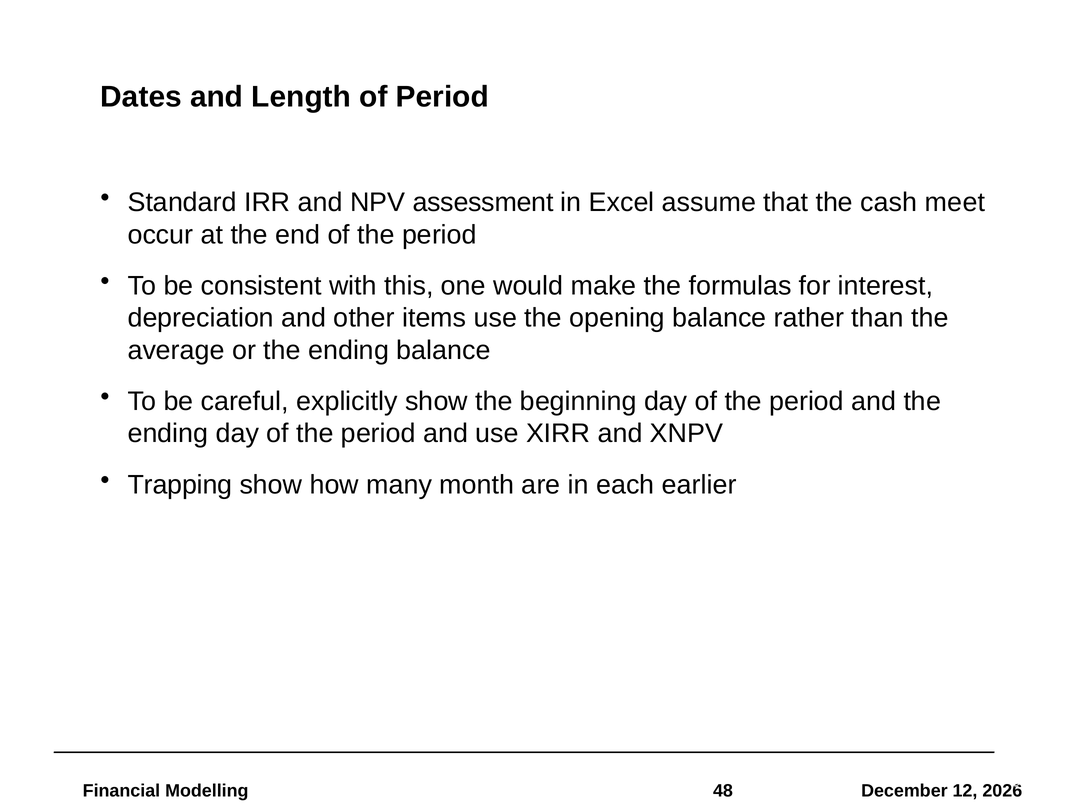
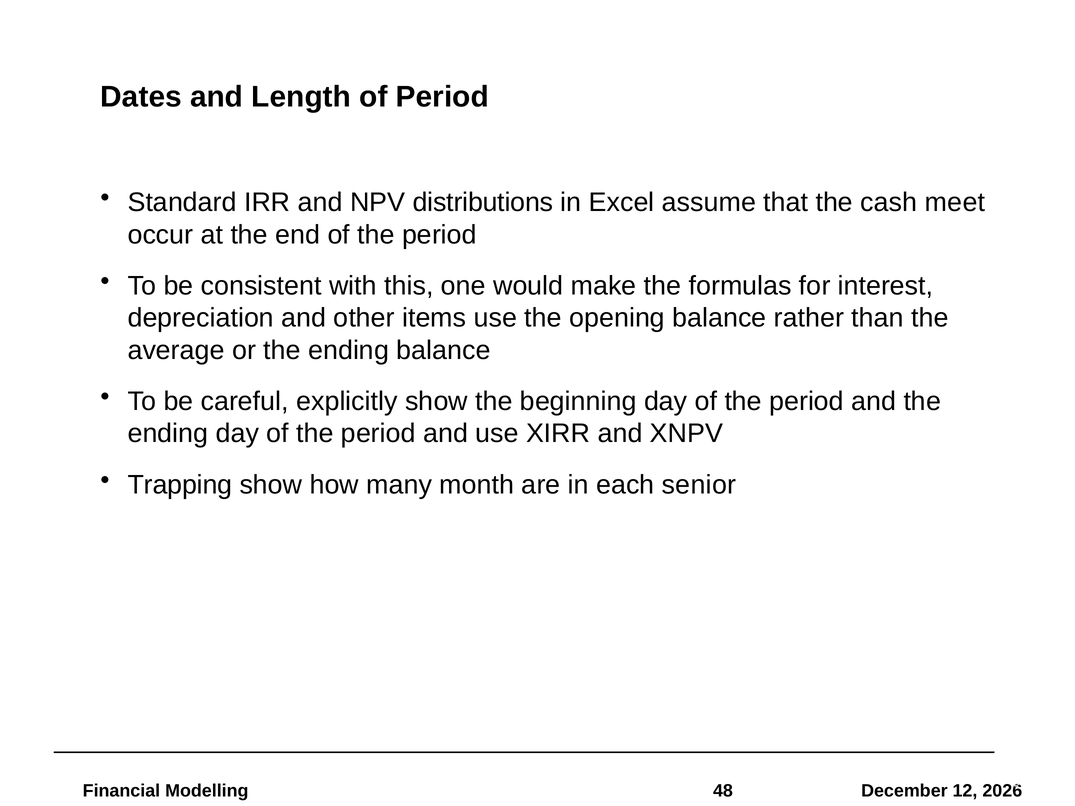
assessment: assessment -> distributions (483, 203)
earlier: earlier -> senior (699, 485)
